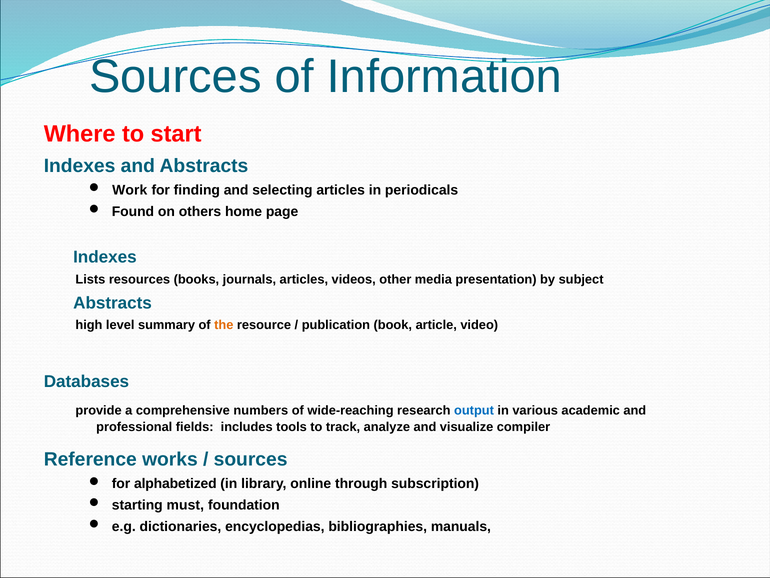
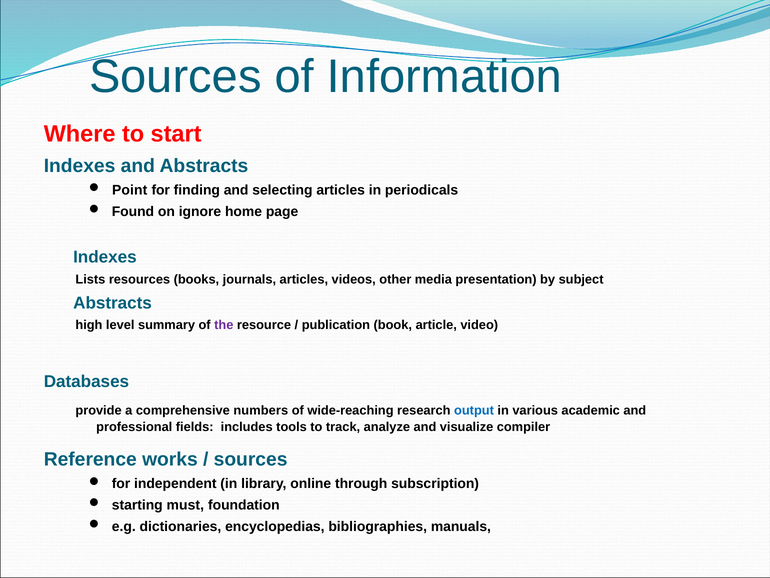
Work: Work -> Point (130, 190)
others: others -> ignore (200, 211)
the colour: orange -> purple (224, 325)
alphabetized: alphabetized -> independent (175, 483)
